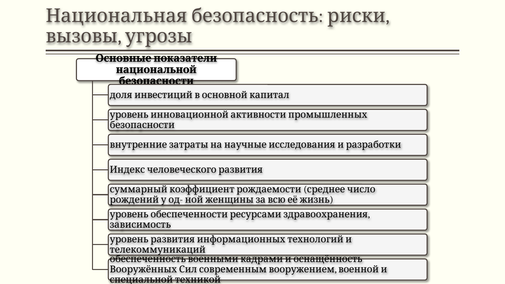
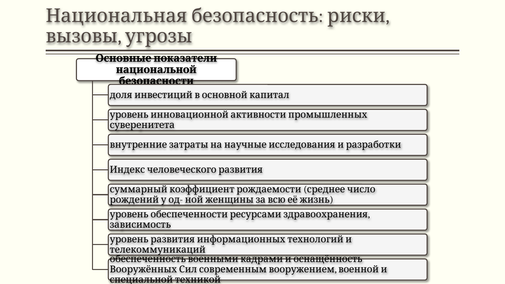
безопасности: безопасности -> суверенитета (142, 125)
